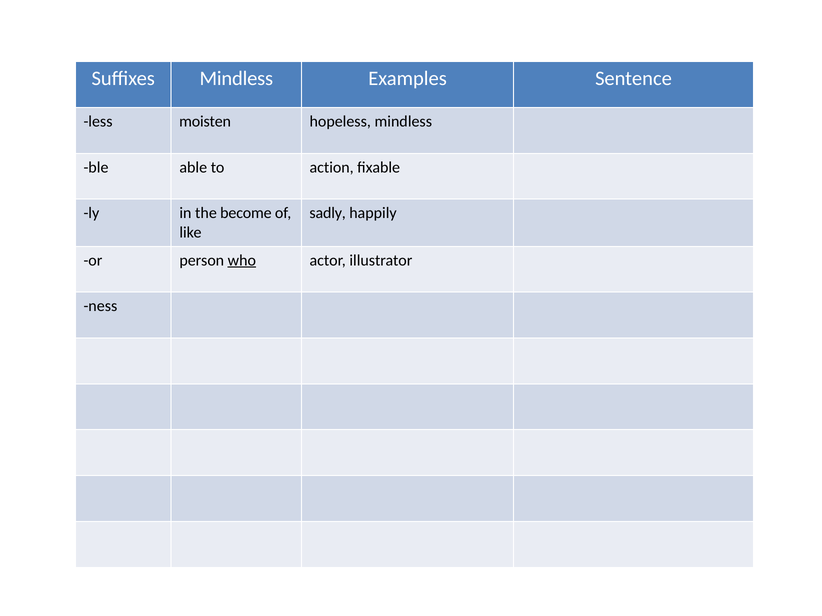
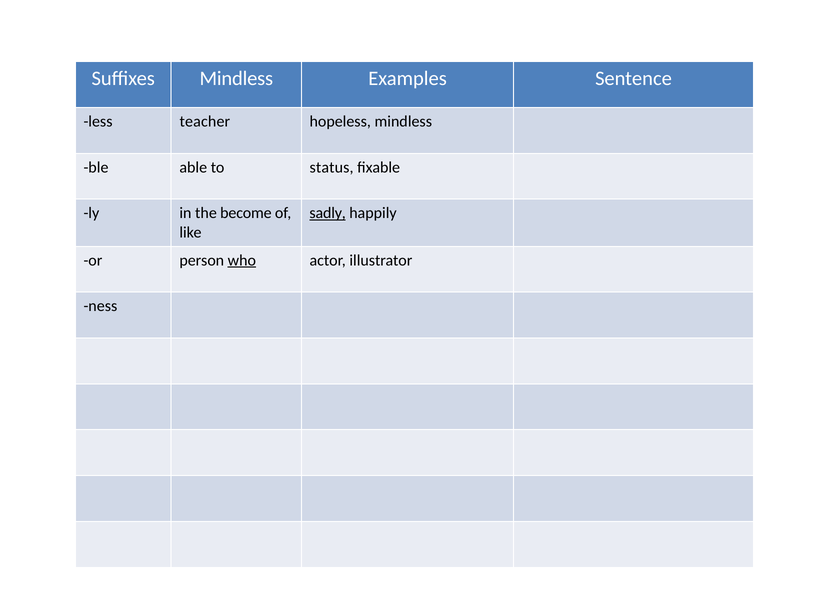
moisten: moisten -> teacher (205, 122)
action: action -> status (332, 167)
sadly underline: none -> present (328, 213)
